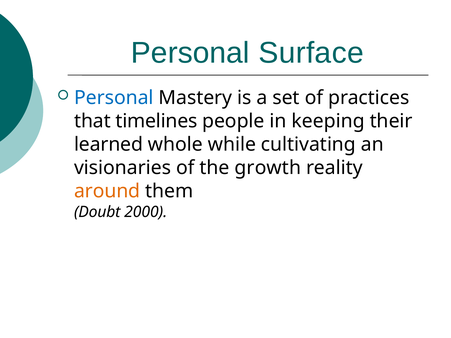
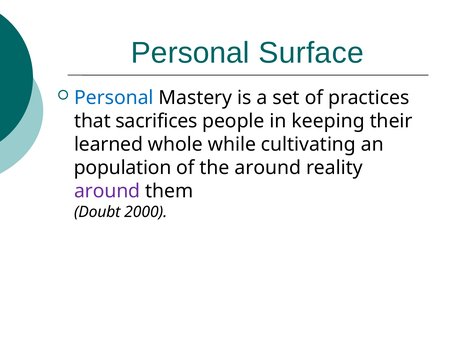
timelines: timelines -> sacrifices (157, 121)
visionaries: visionaries -> population (123, 168)
the growth: growth -> around (268, 168)
around colour: orange -> purple (107, 191)
